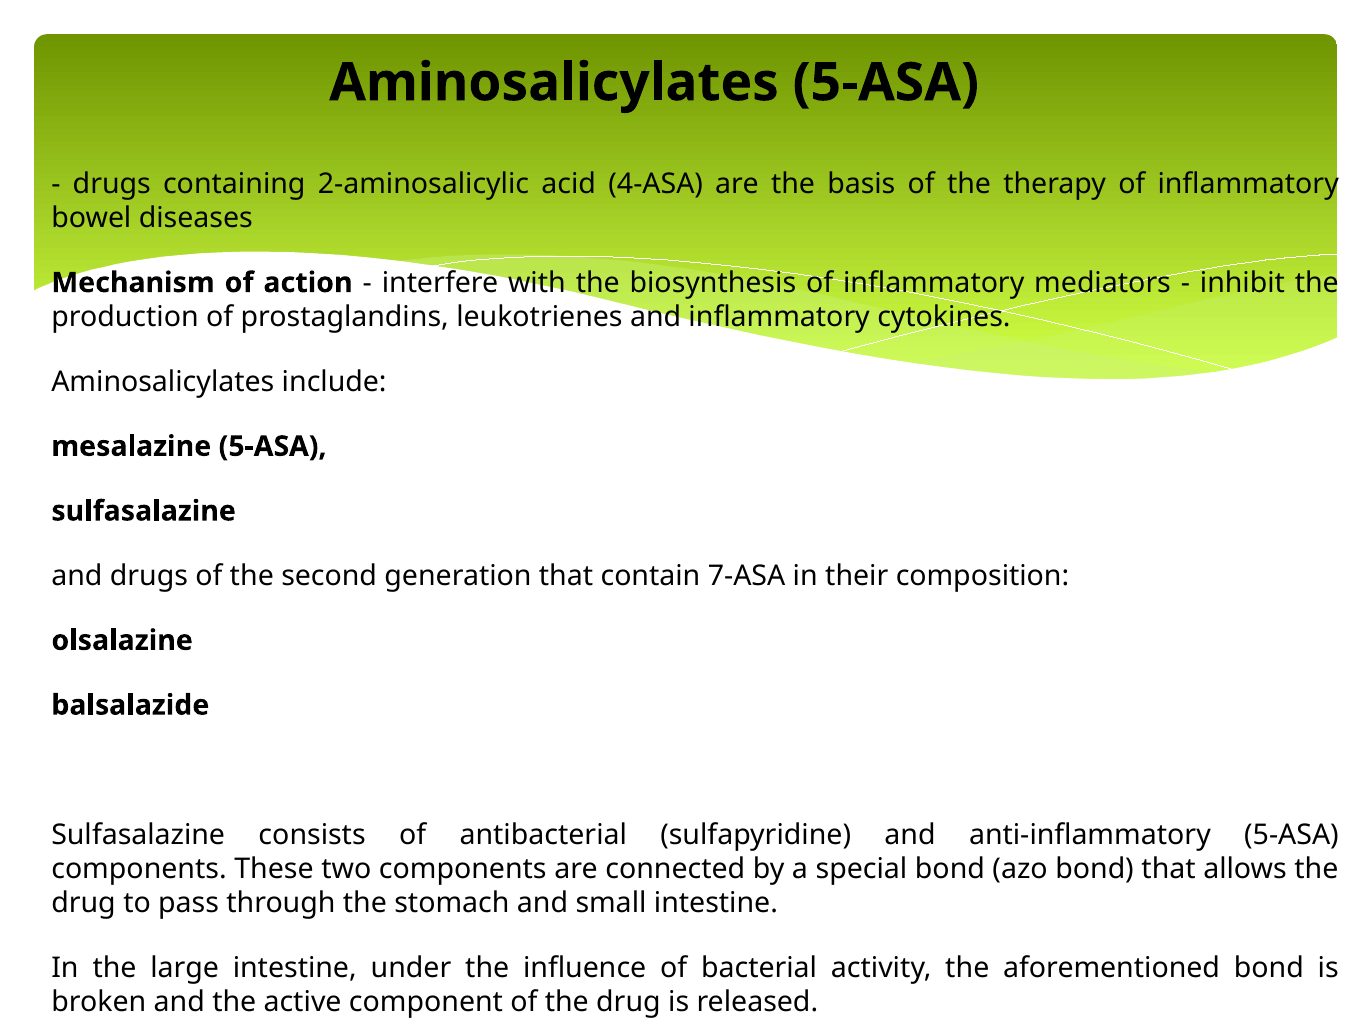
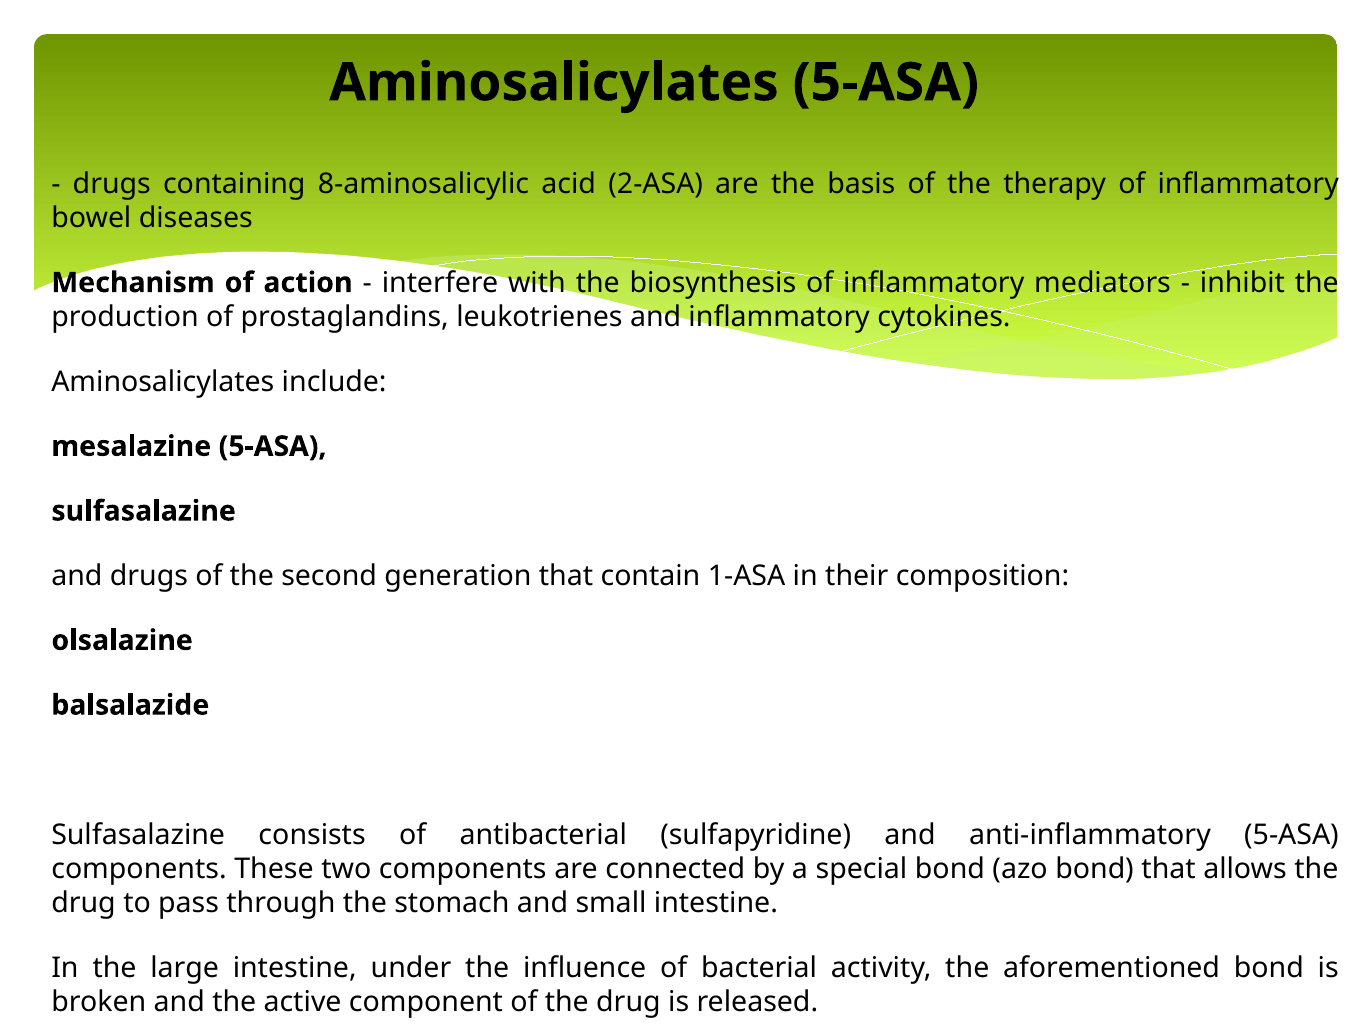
2-aminosalicylic: 2-aminosalicylic -> 8-aminosalicylic (423, 184)
4-ASA: 4-ASA -> 2-ASA (656, 184)
7-ASA: 7-ASA -> 1-ASA (747, 576)
